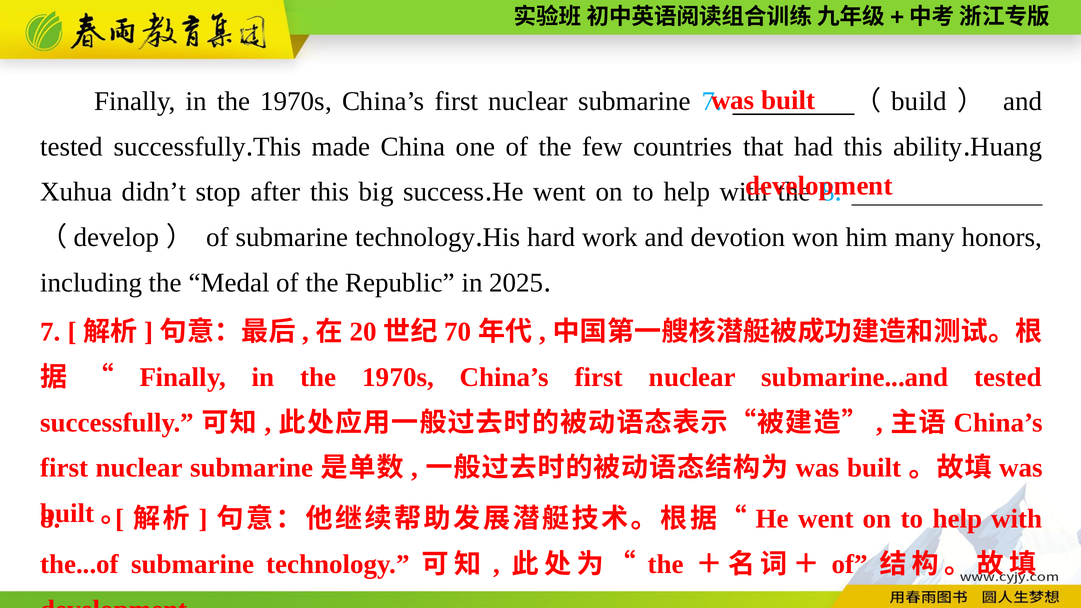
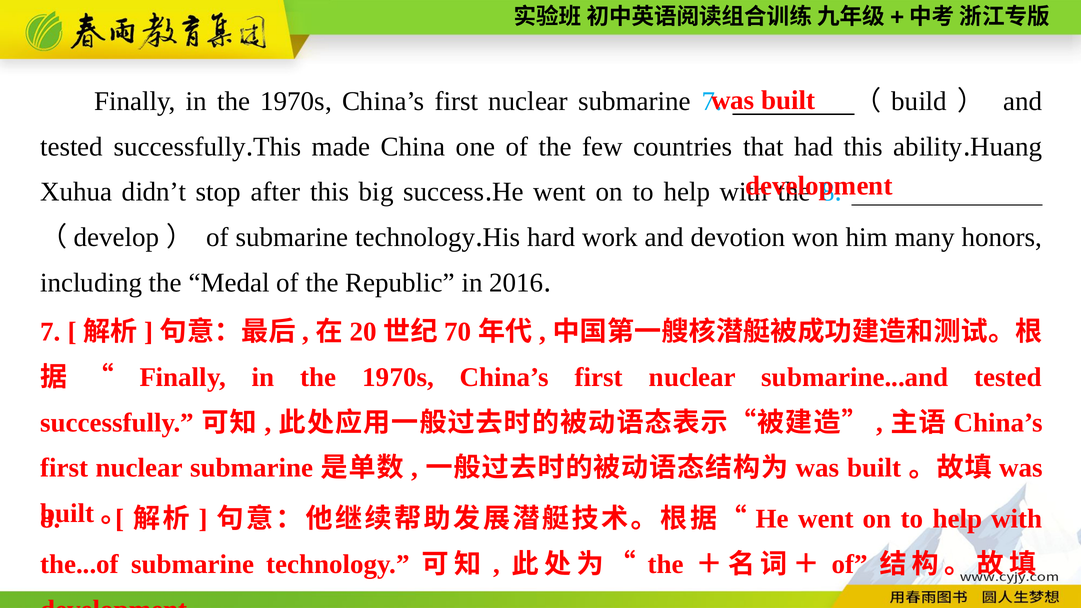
2025: 2025 -> 2016 (516, 283)
